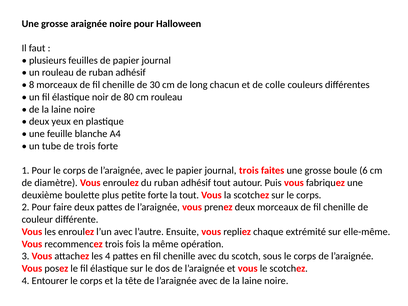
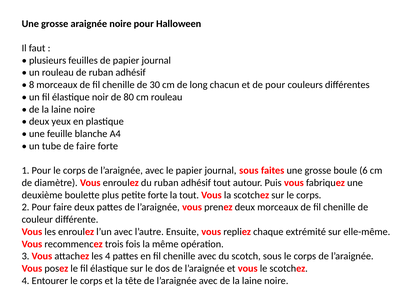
de colle: colle -> pour (275, 85)
de trois: trois -> faire (86, 146)
journal trois: trois -> sous (249, 171)
